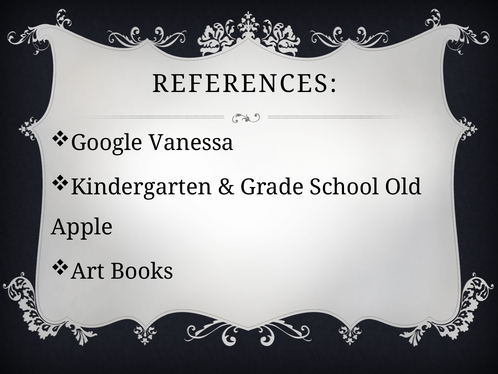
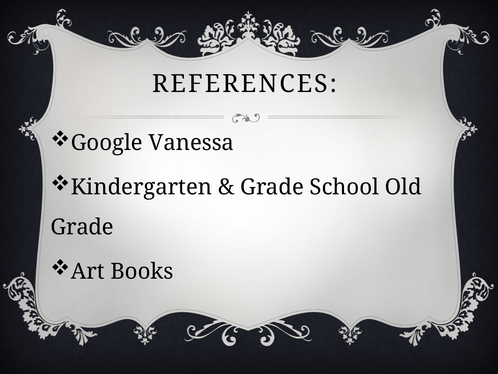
Apple: Apple -> Grade (82, 227)
